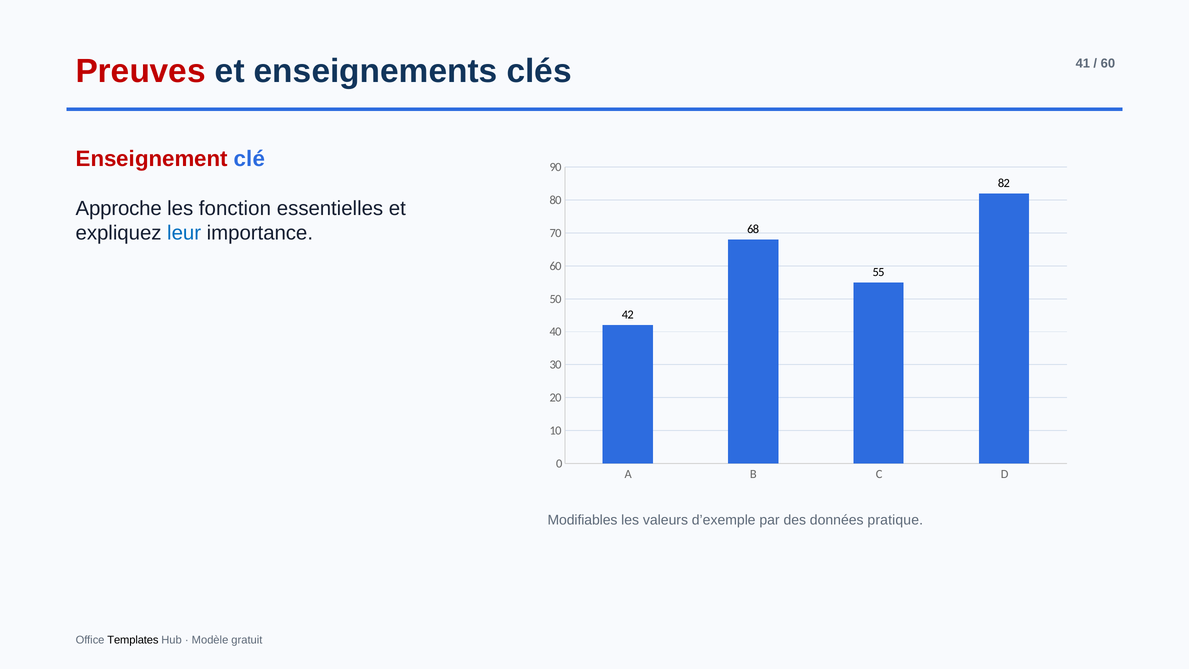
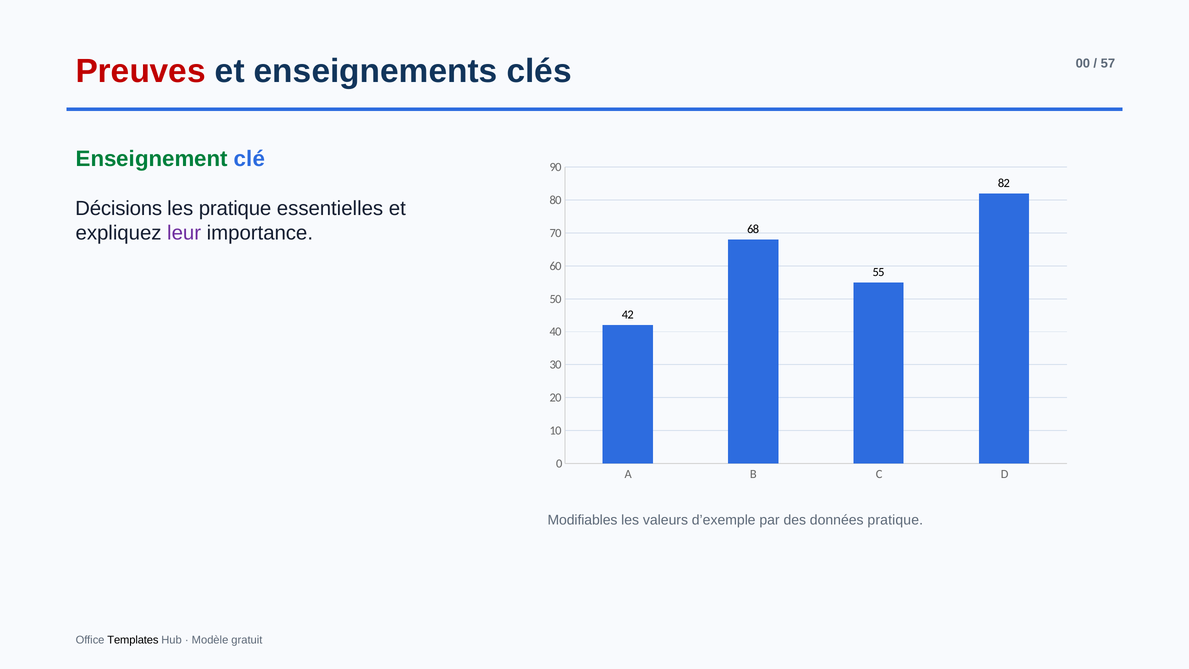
41: 41 -> 00 (1083, 63)
60: 60 -> 57 (1108, 63)
Enseignement colour: red -> green (152, 159)
Approche: Approche -> Décisions (119, 209)
les fonction: fonction -> pratique (235, 209)
leur colour: blue -> purple (184, 233)
